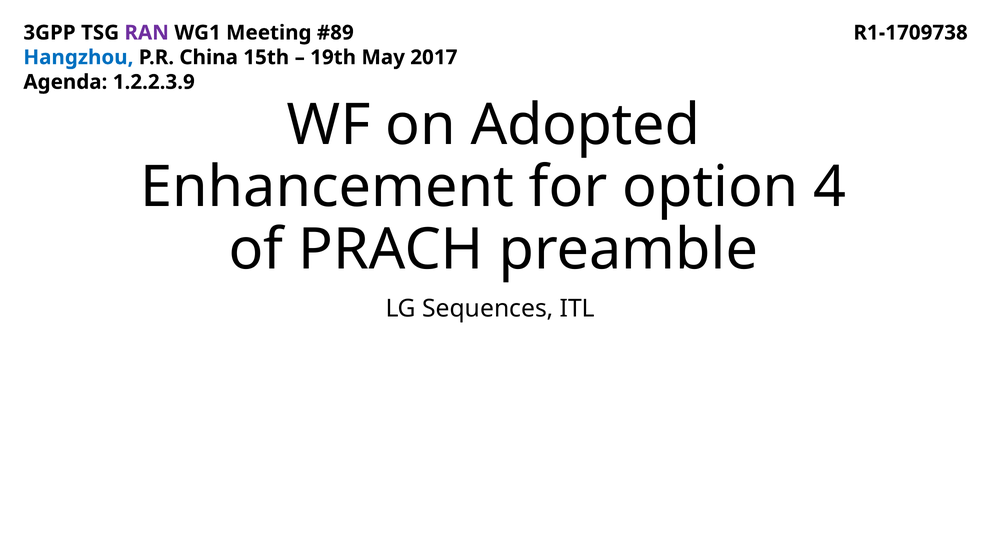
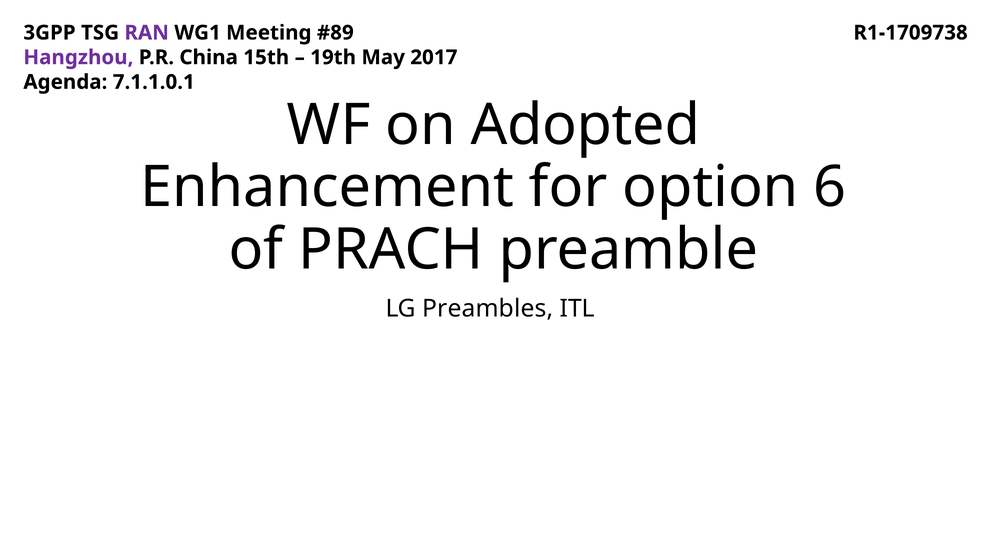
Hangzhou colour: blue -> purple (78, 57)
1.2.2.3.9: 1.2.2.3.9 -> 7.1.1.0.1 (154, 82)
4: 4 -> 6 (830, 187)
Sequences: Sequences -> Preambles (488, 308)
